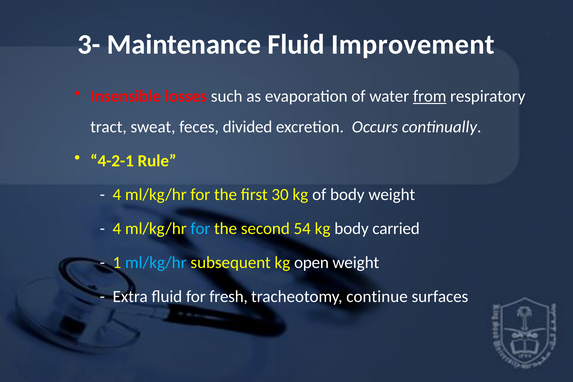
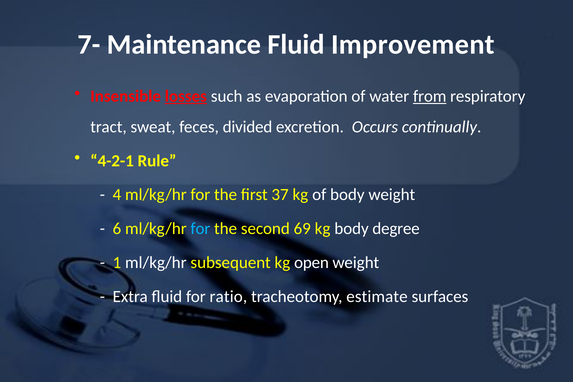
3-: 3- -> 7- (89, 44)
losses underline: none -> present (186, 96)
30: 30 -> 37 (280, 195)
4: 4 -> 6 (117, 229)
54: 54 -> 69 (302, 229)
carried: carried -> degree (396, 229)
ml/kg/hr colour: light blue -> white (156, 263)
fresh: fresh -> ratio (228, 297)
continue: continue -> estimate (377, 297)
